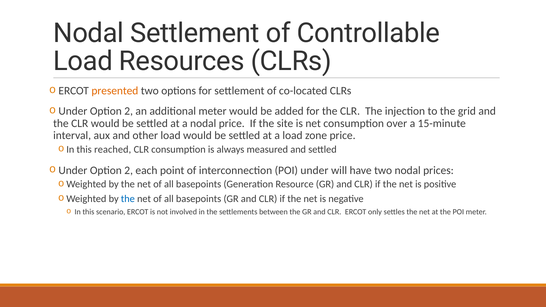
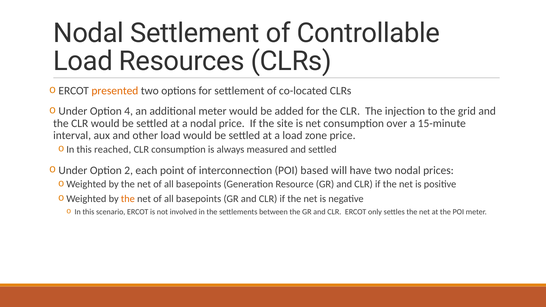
2: 2 -> 4 (129, 111)
POI under: under -> based (314, 170)
the colour: blue -> orange (128, 199)
